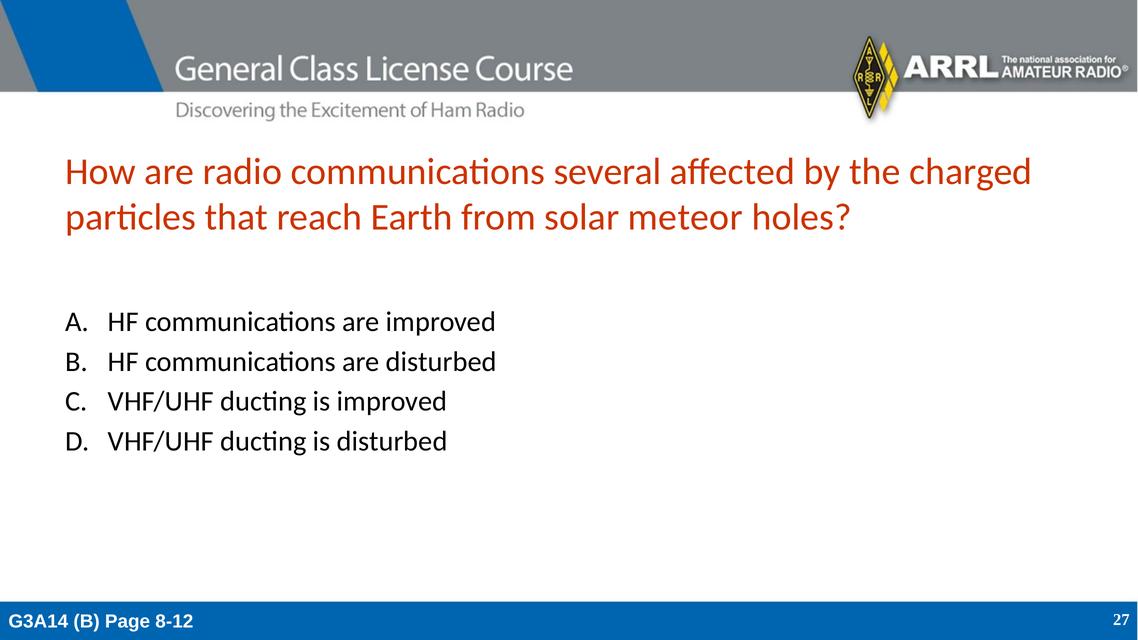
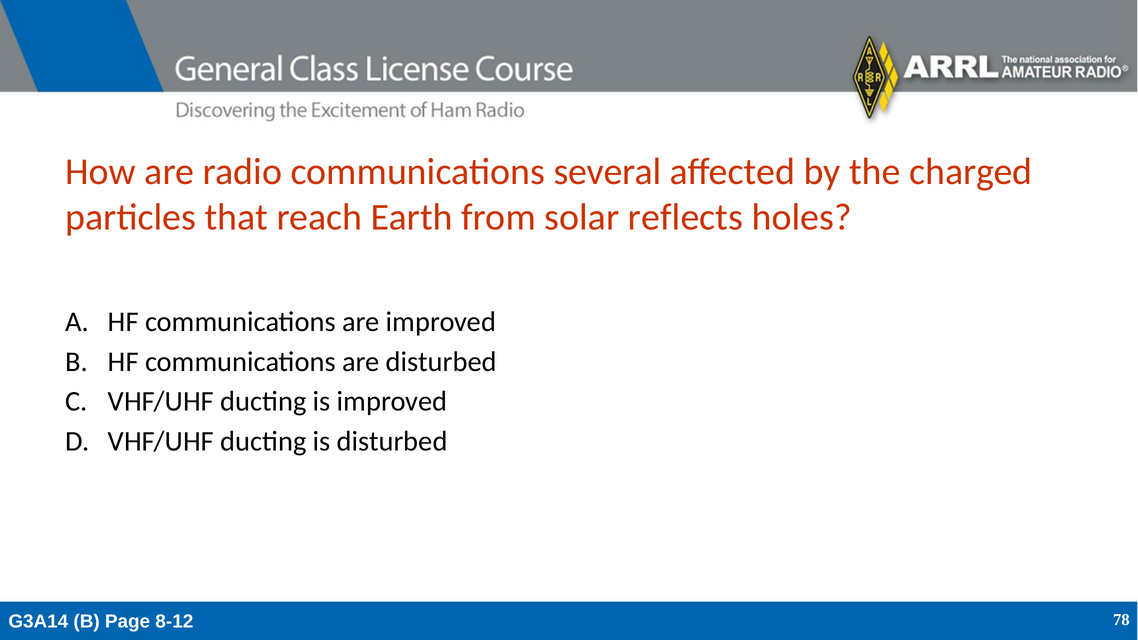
meteor: meteor -> reflects (686, 217)
27: 27 -> 78 (1121, 620)
